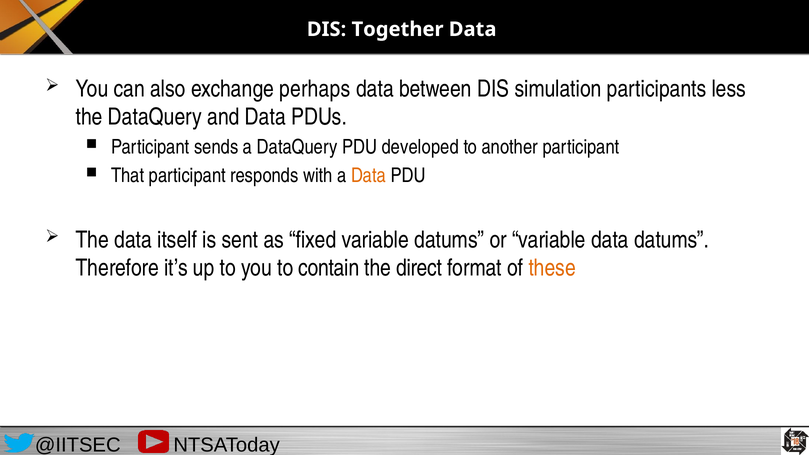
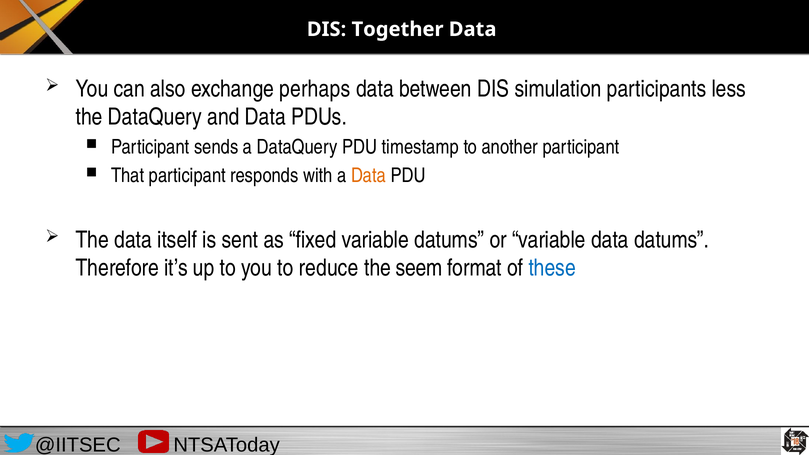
developed: developed -> timestamp (420, 147)
contain: contain -> reduce (329, 268)
direct: direct -> seem (419, 268)
these colour: orange -> blue (552, 268)
